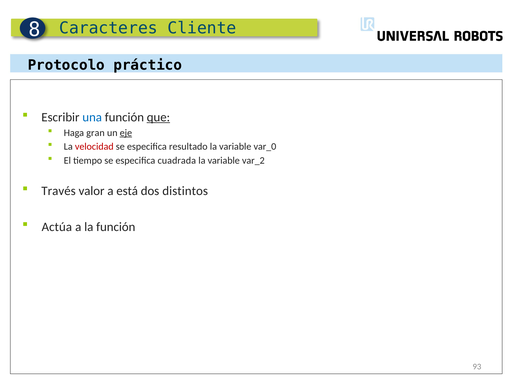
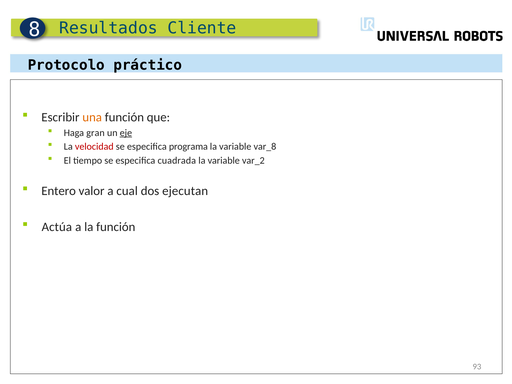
Caracteres: Caracteres -> Resultados (108, 28)
una colour: blue -> orange (92, 117)
que underline: present -> none (158, 117)
resultado: resultado -> programa (188, 147)
var_0: var_0 -> var_8 (265, 147)
Través: Través -> Entero (59, 191)
está: está -> cual (127, 191)
distintos: distintos -> ejecutan (185, 191)
